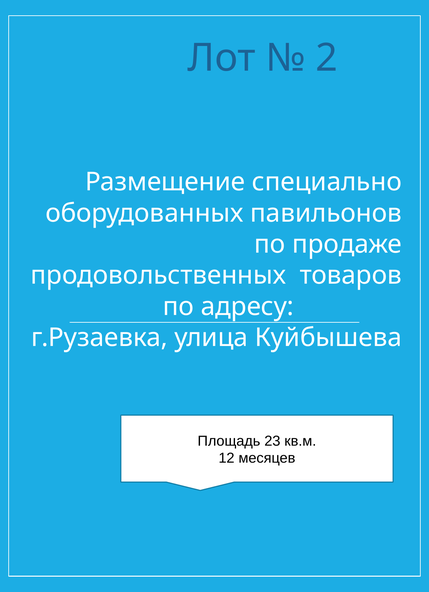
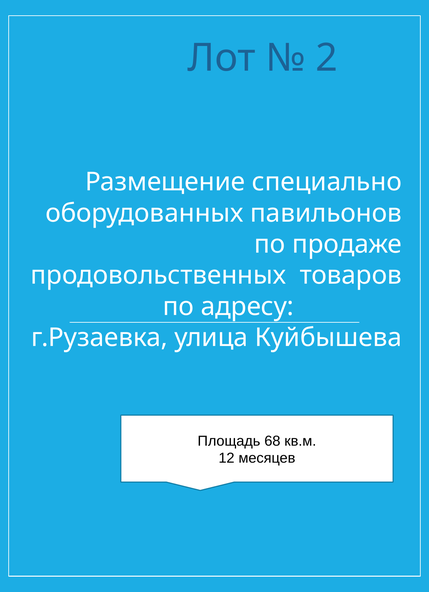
23: 23 -> 68 (272, 441)
